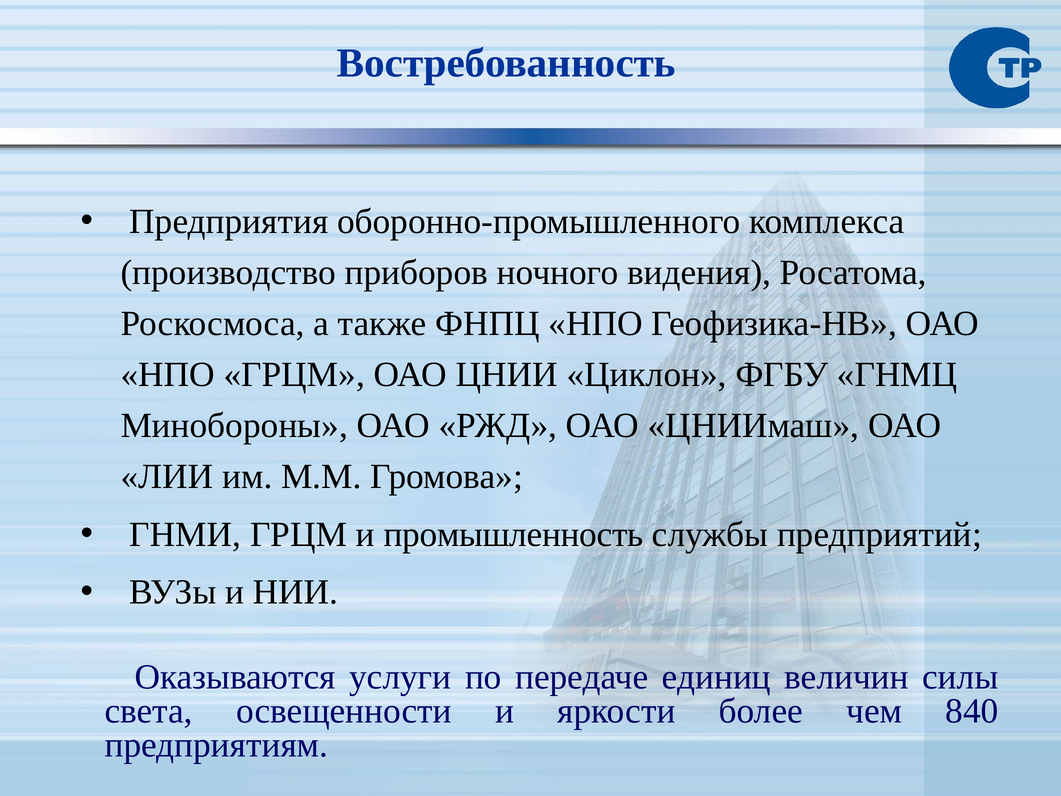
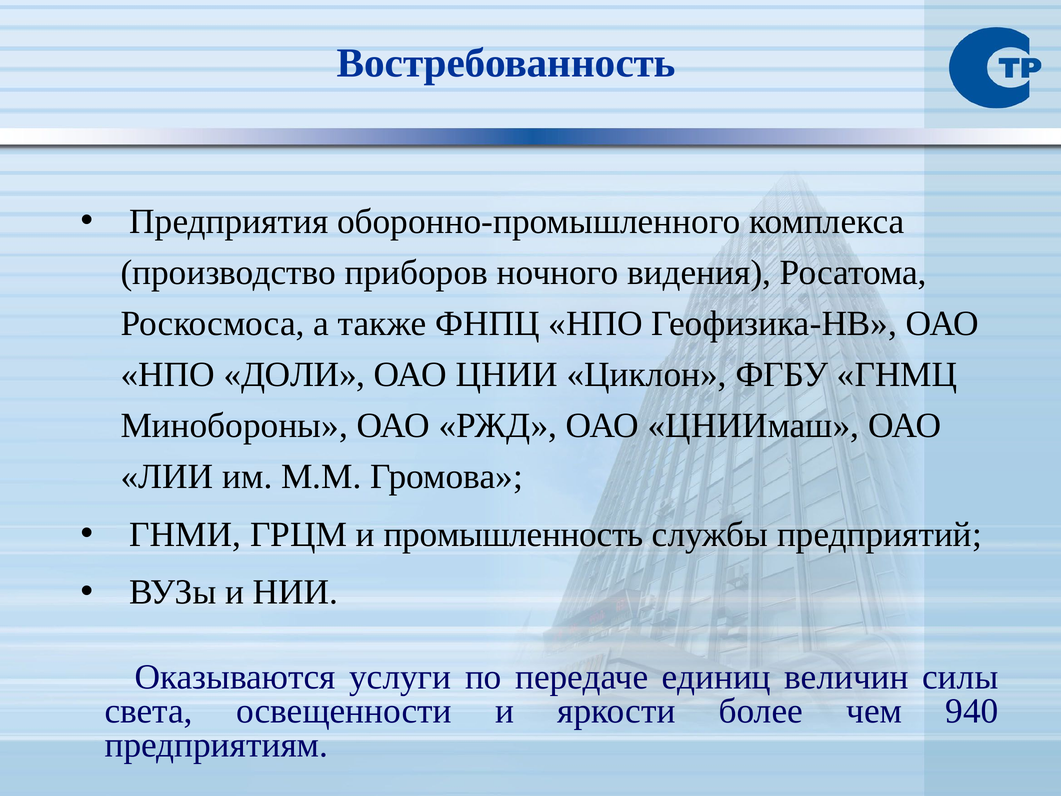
НПО ГРЦМ: ГРЦМ -> ДОЛИ (294, 374)
840: 840 -> 940 (972, 711)
